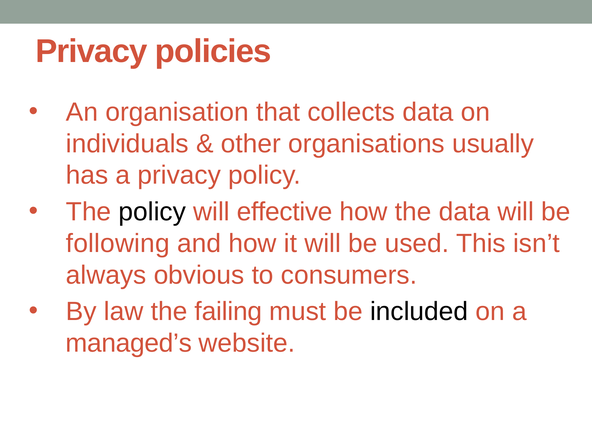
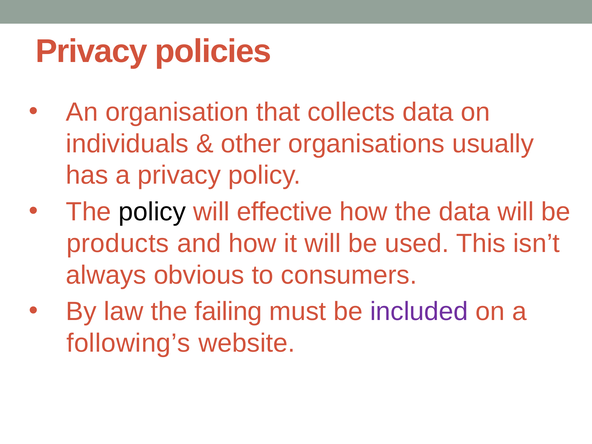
following: following -> products (118, 243)
included colour: black -> purple (419, 312)
managed’s: managed’s -> following’s (128, 343)
